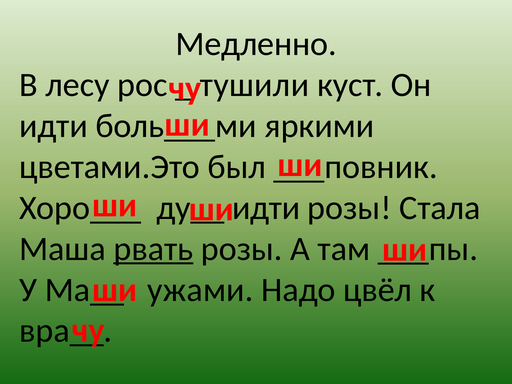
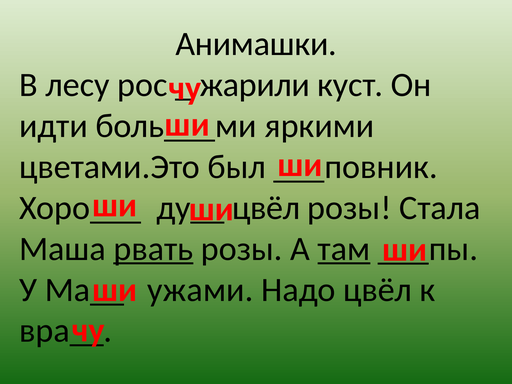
Медленно: Медленно -> Анимашки (256, 44)
тушили: тушили -> жарили (255, 85)
идти: идти -> цвёл (266, 208)
там underline: none -> present (344, 249)
